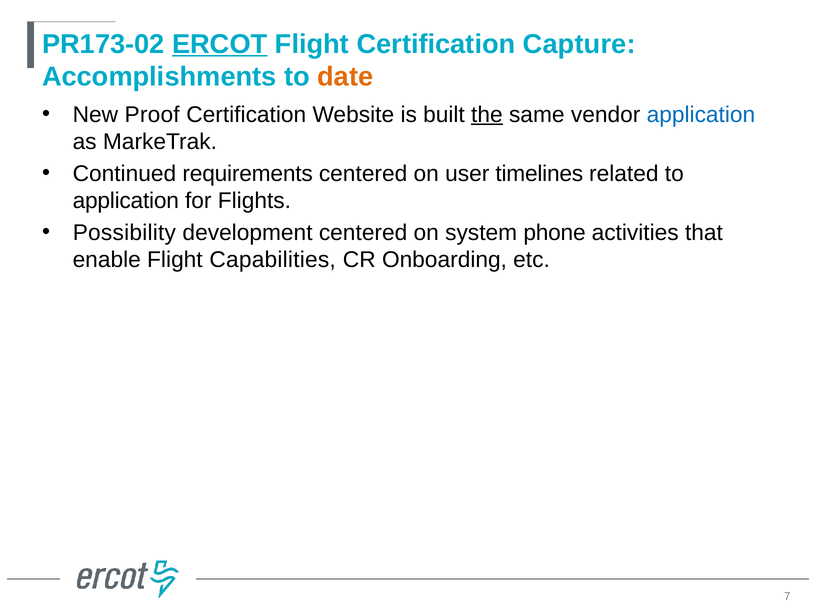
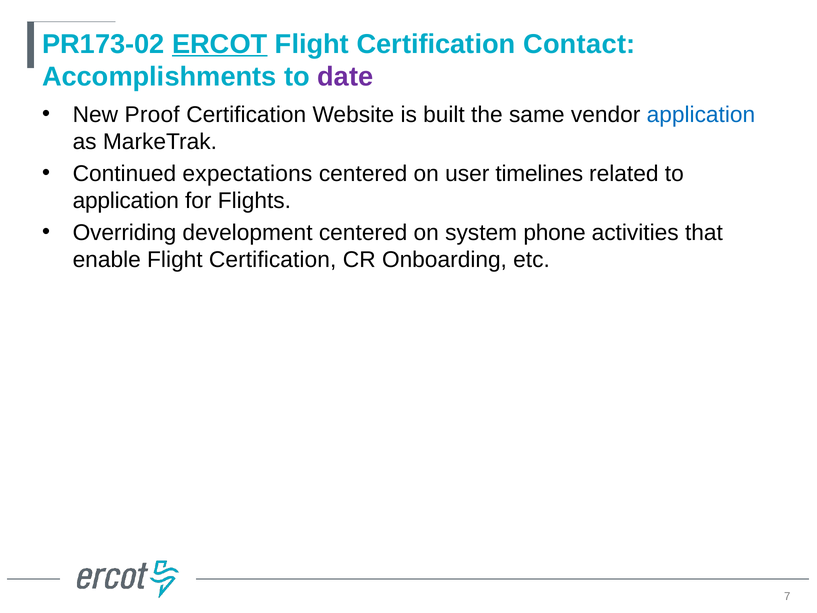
Capture: Capture -> Contact (579, 44)
date colour: orange -> purple (345, 77)
the underline: present -> none (487, 115)
requirements: requirements -> expectations (247, 174)
Possibility: Possibility -> Overriding (125, 233)
enable Flight Capabilities: Capabilities -> Certification (273, 260)
